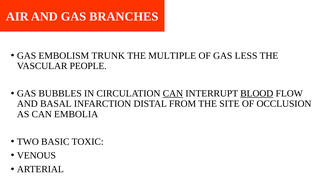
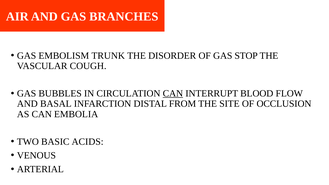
MULTIPLE: MULTIPLE -> DISORDER (172, 56)
LESS: LESS -> STOP (246, 56)
PEOPLE: PEOPLE -> COUGH (88, 66)
BLOOD underline: present -> none (257, 93)
TOXIC: TOXIC -> ACIDS (88, 142)
